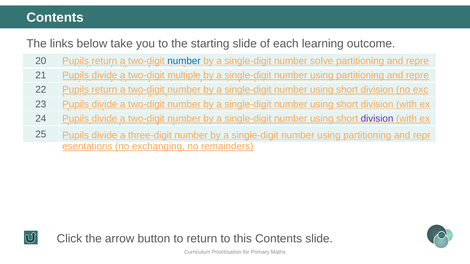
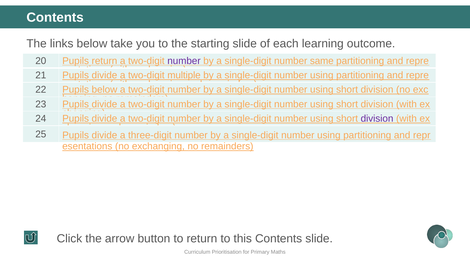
number colour: blue -> purple (184, 61)
solve: solve -> same (322, 61)
return: return -> below (104, 90)
